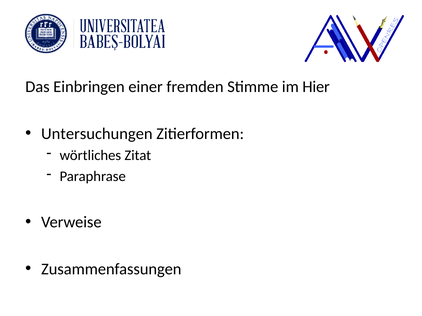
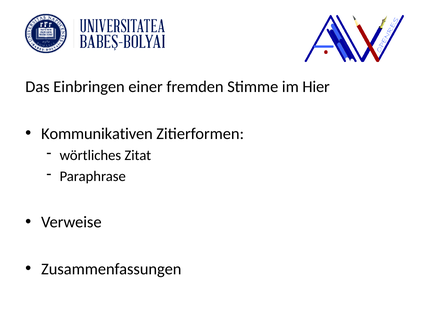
Untersuchungen: Untersuchungen -> Kommunikativen (97, 134)
